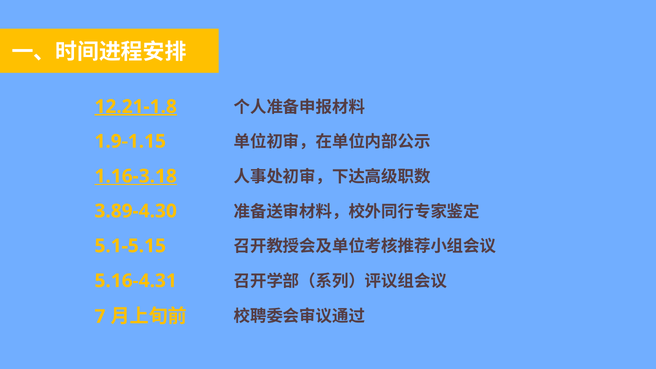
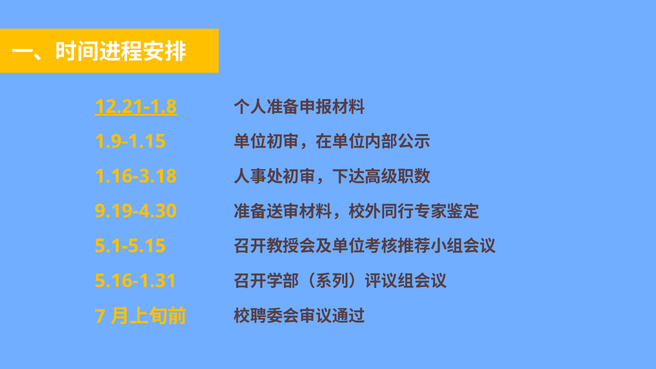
1.16-3.18 underline: present -> none (136, 176)
3.89-4.30: 3.89-4.30 -> 9.19-4.30 (136, 211)
5.16-4.31: 5.16-4.31 -> 5.16-1.31 (136, 281)
